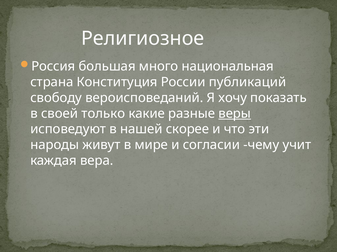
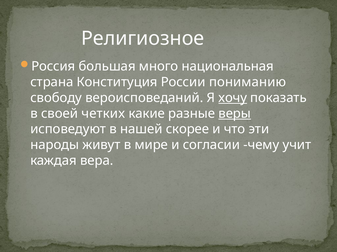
публикаций: публикаций -> пониманию (248, 82)
хочу underline: none -> present (233, 98)
только: только -> четких (103, 114)
